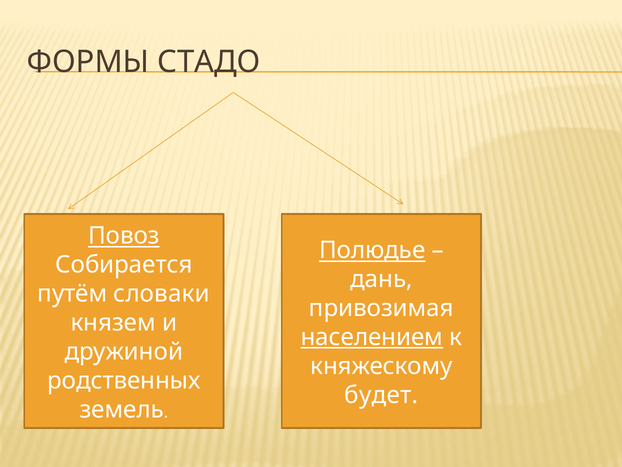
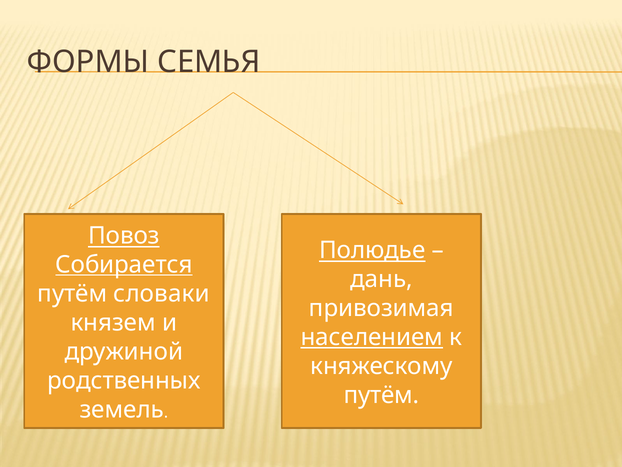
СТАДО: СТАДО -> СЕМЬЯ (209, 62)
Собирается underline: none -> present (124, 264)
будет: будет -> путём (382, 395)
